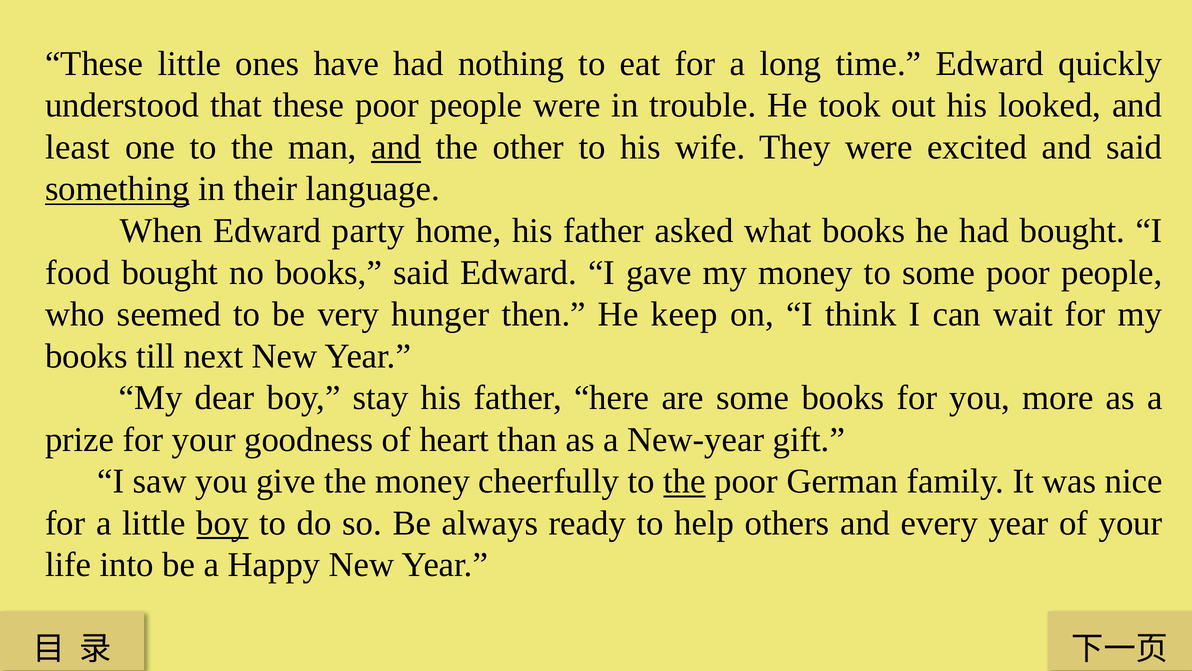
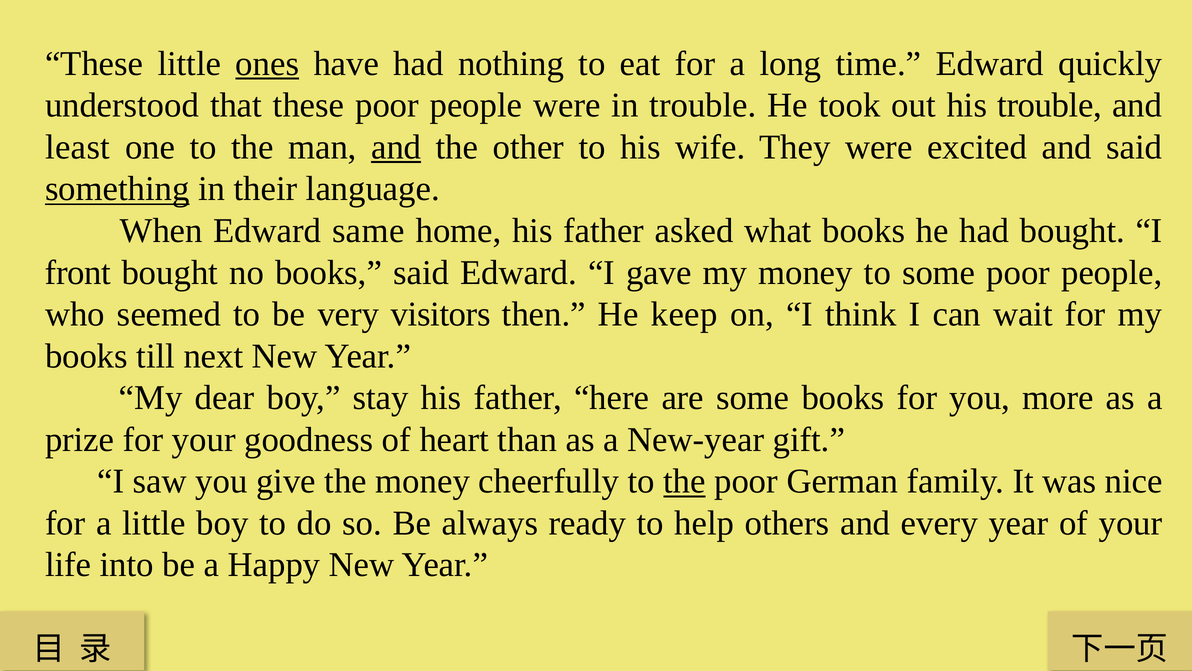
ones underline: none -> present (267, 64)
his looked: looked -> trouble (1050, 105)
party: party -> same (368, 231)
food: food -> front (78, 272)
hunger: hunger -> visitors (441, 314)
boy underline: present -> none (222, 523)
